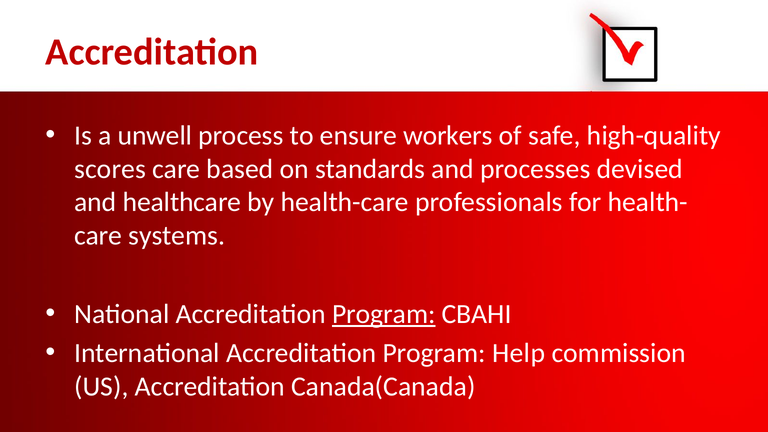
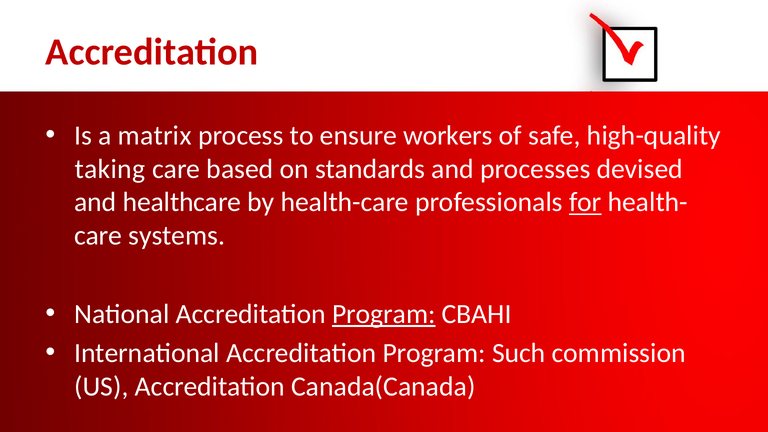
unwell: unwell -> matrix (155, 136)
scores: scores -> taking (110, 169)
for underline: none -> present (585, 202)
Help: Help -> Such (519, 353)
